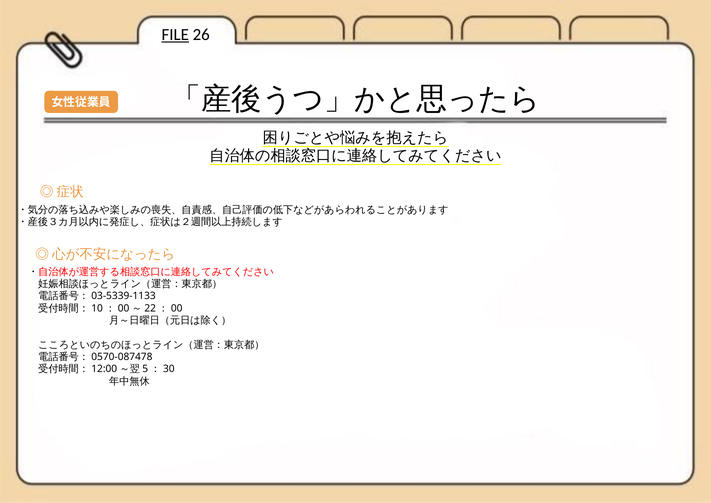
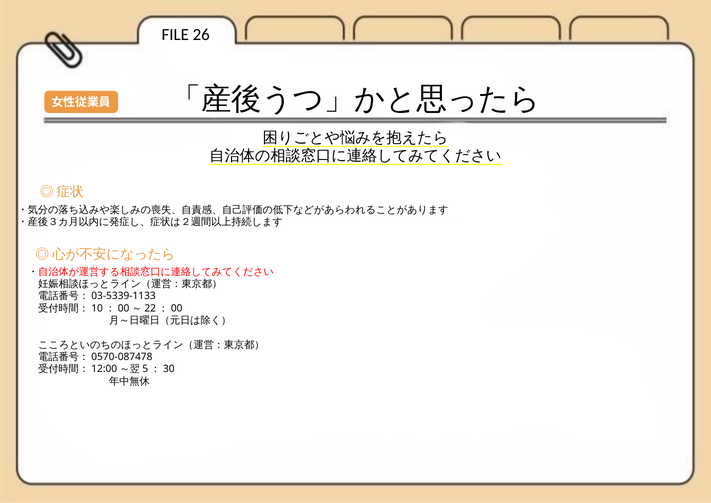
FILE underline: present -> none (175, 35)
